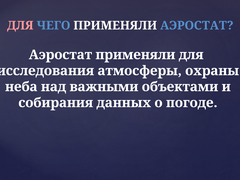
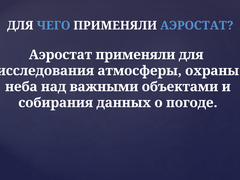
ДЛЯ colour: pink -> white (20, 26)
